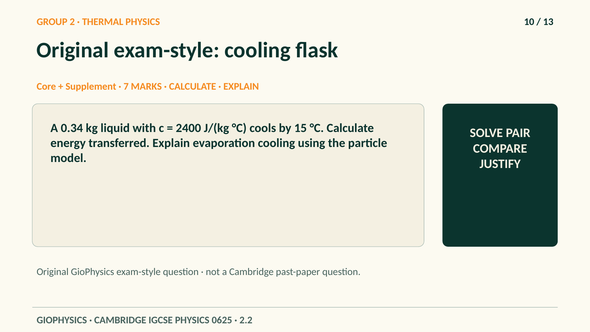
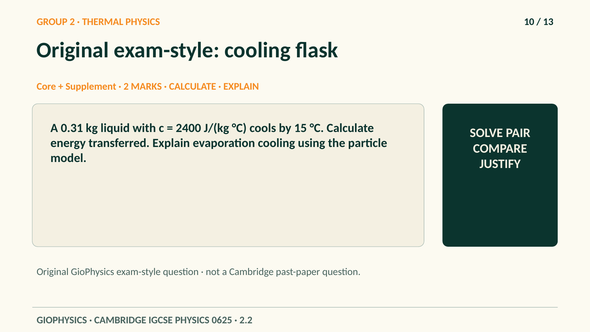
7: 7 -> 2 (126, 86)
0.34: 0.34 -> 0.31 (72, 128)
